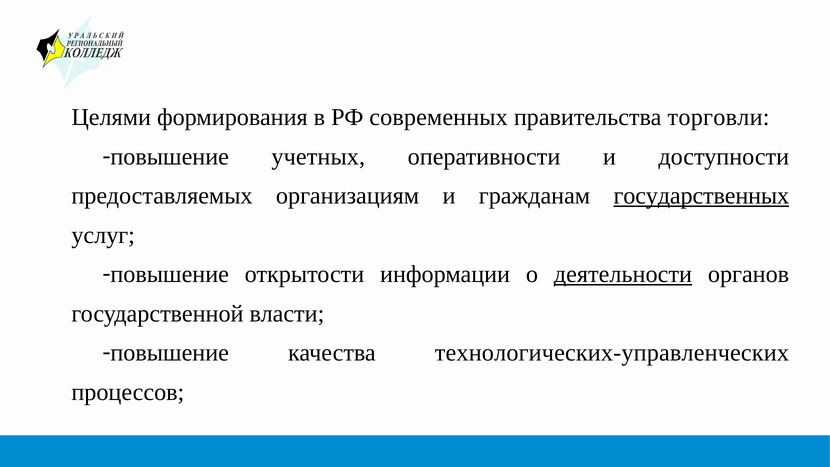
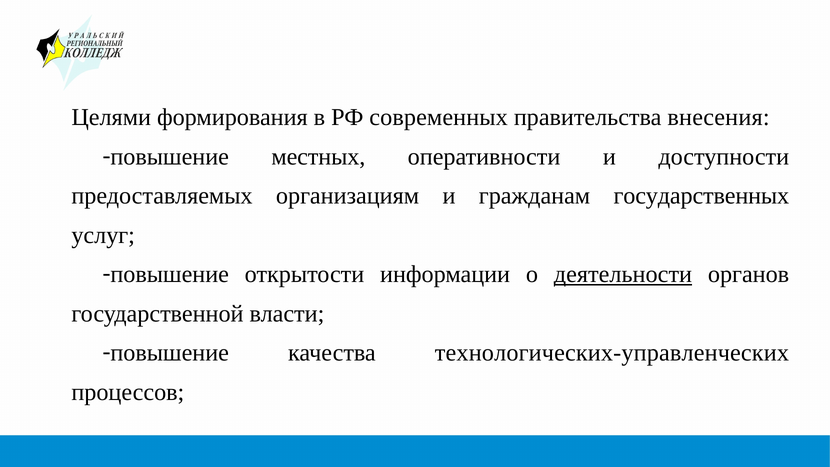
торговли: торговли -> внесения (719, 117)
учетных: учетных -> местных (318, 157)
государственных underline: present -> none (701, 196)
